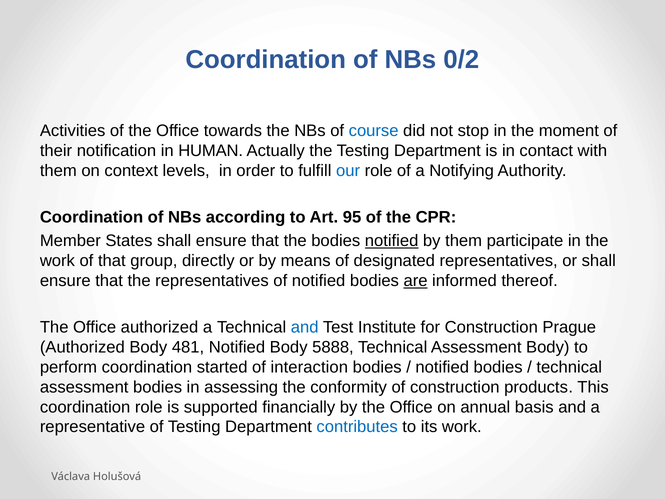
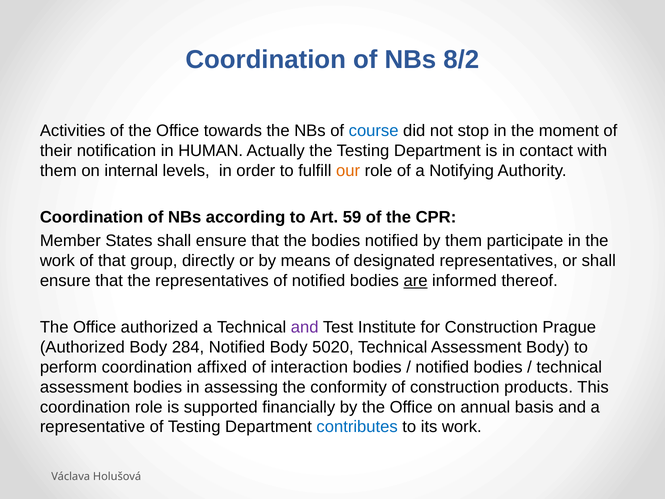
0/2: 0/2 -> 8/2 (461, 59)
context: context -> internal (131, 171)
our colour: blue -> orange (348, 171)
95: 95 -> 59 (352, 217)
notified underline: present -> none (392, 241)
and colour: blue -> purple (305, 327)
481: 481 -> 284 (188, 347)
5888: 5888 -> 5020 (333, 347)
started: started -> affixed (222, 367)
